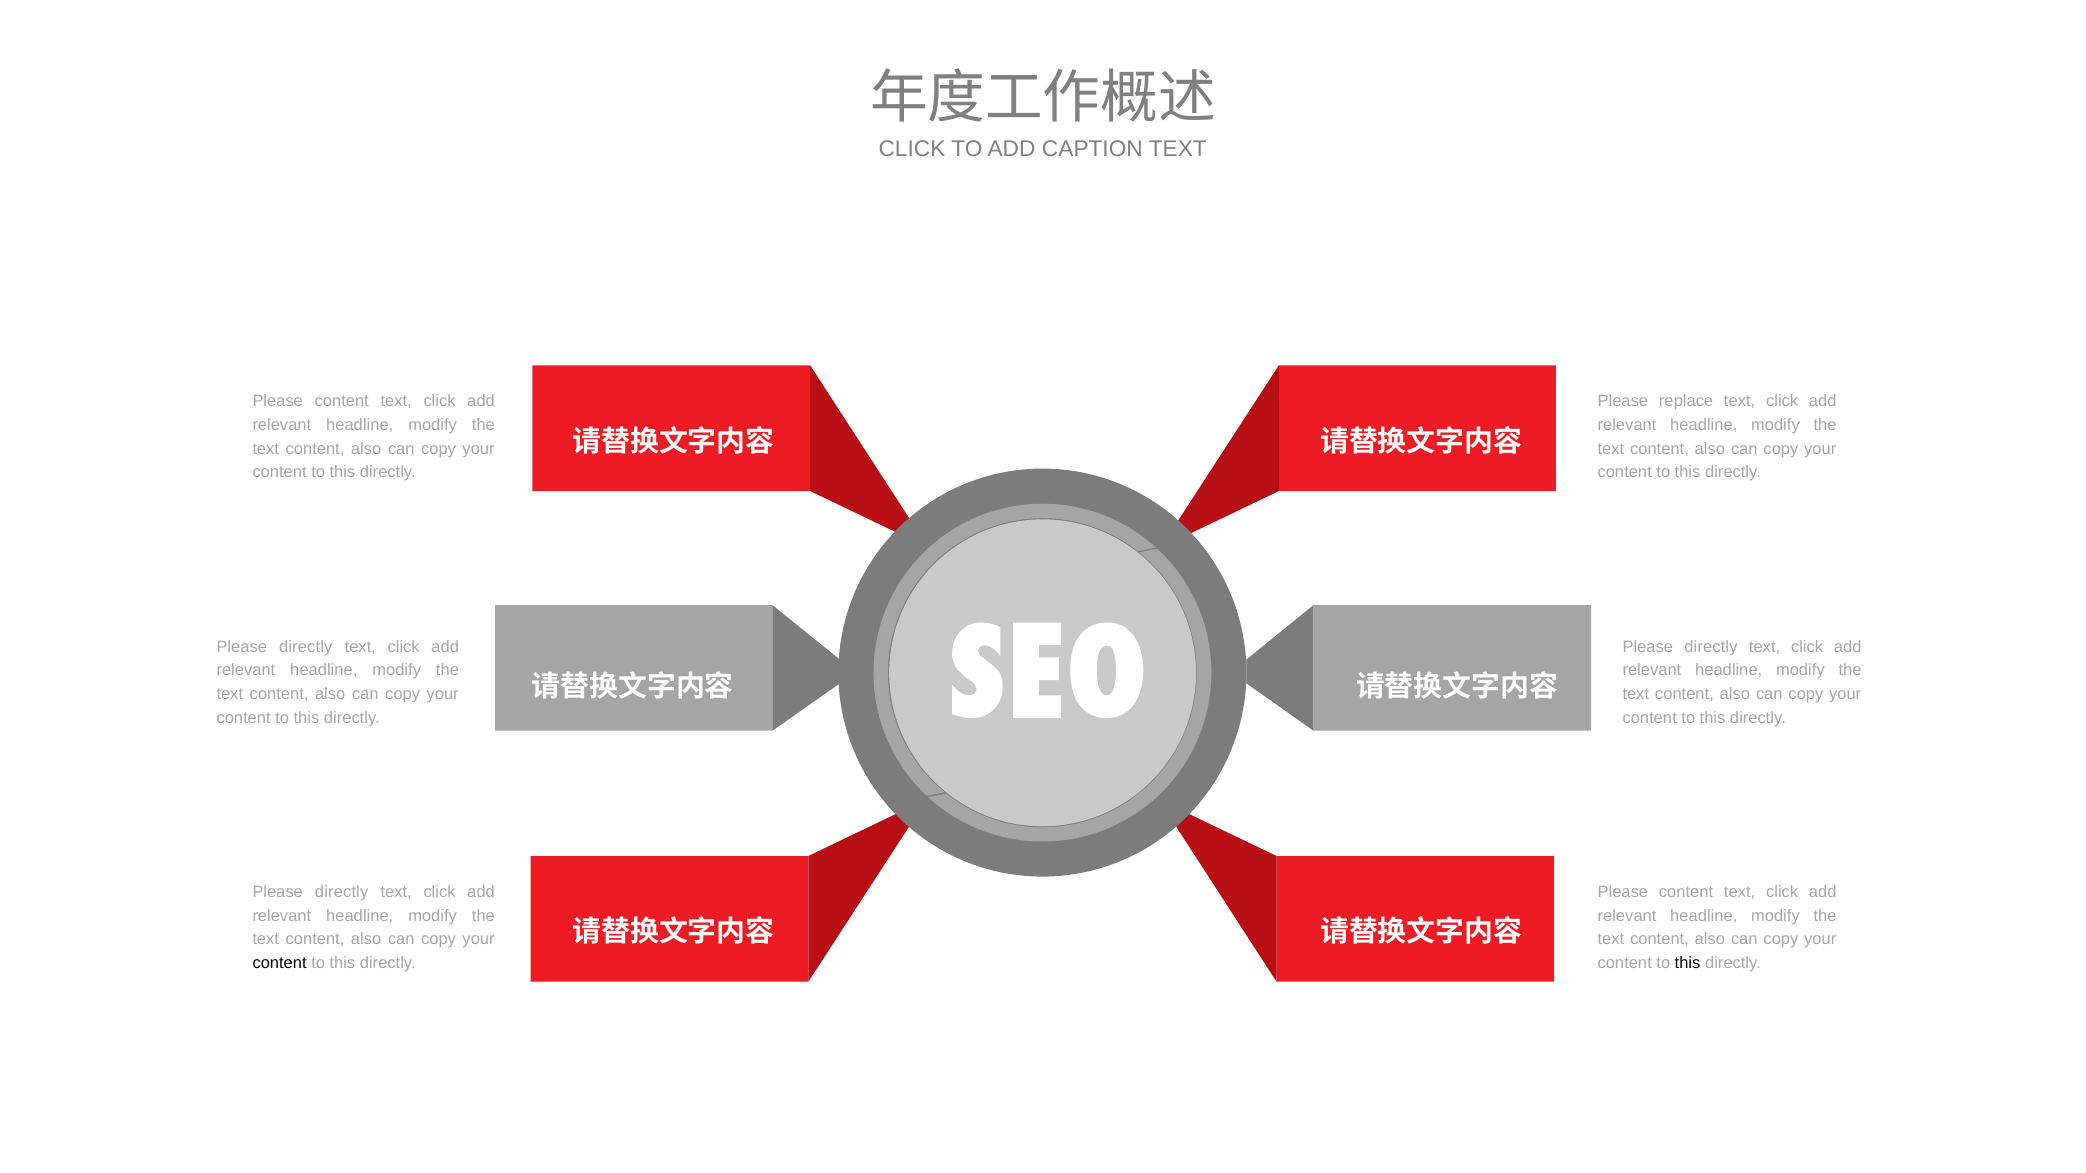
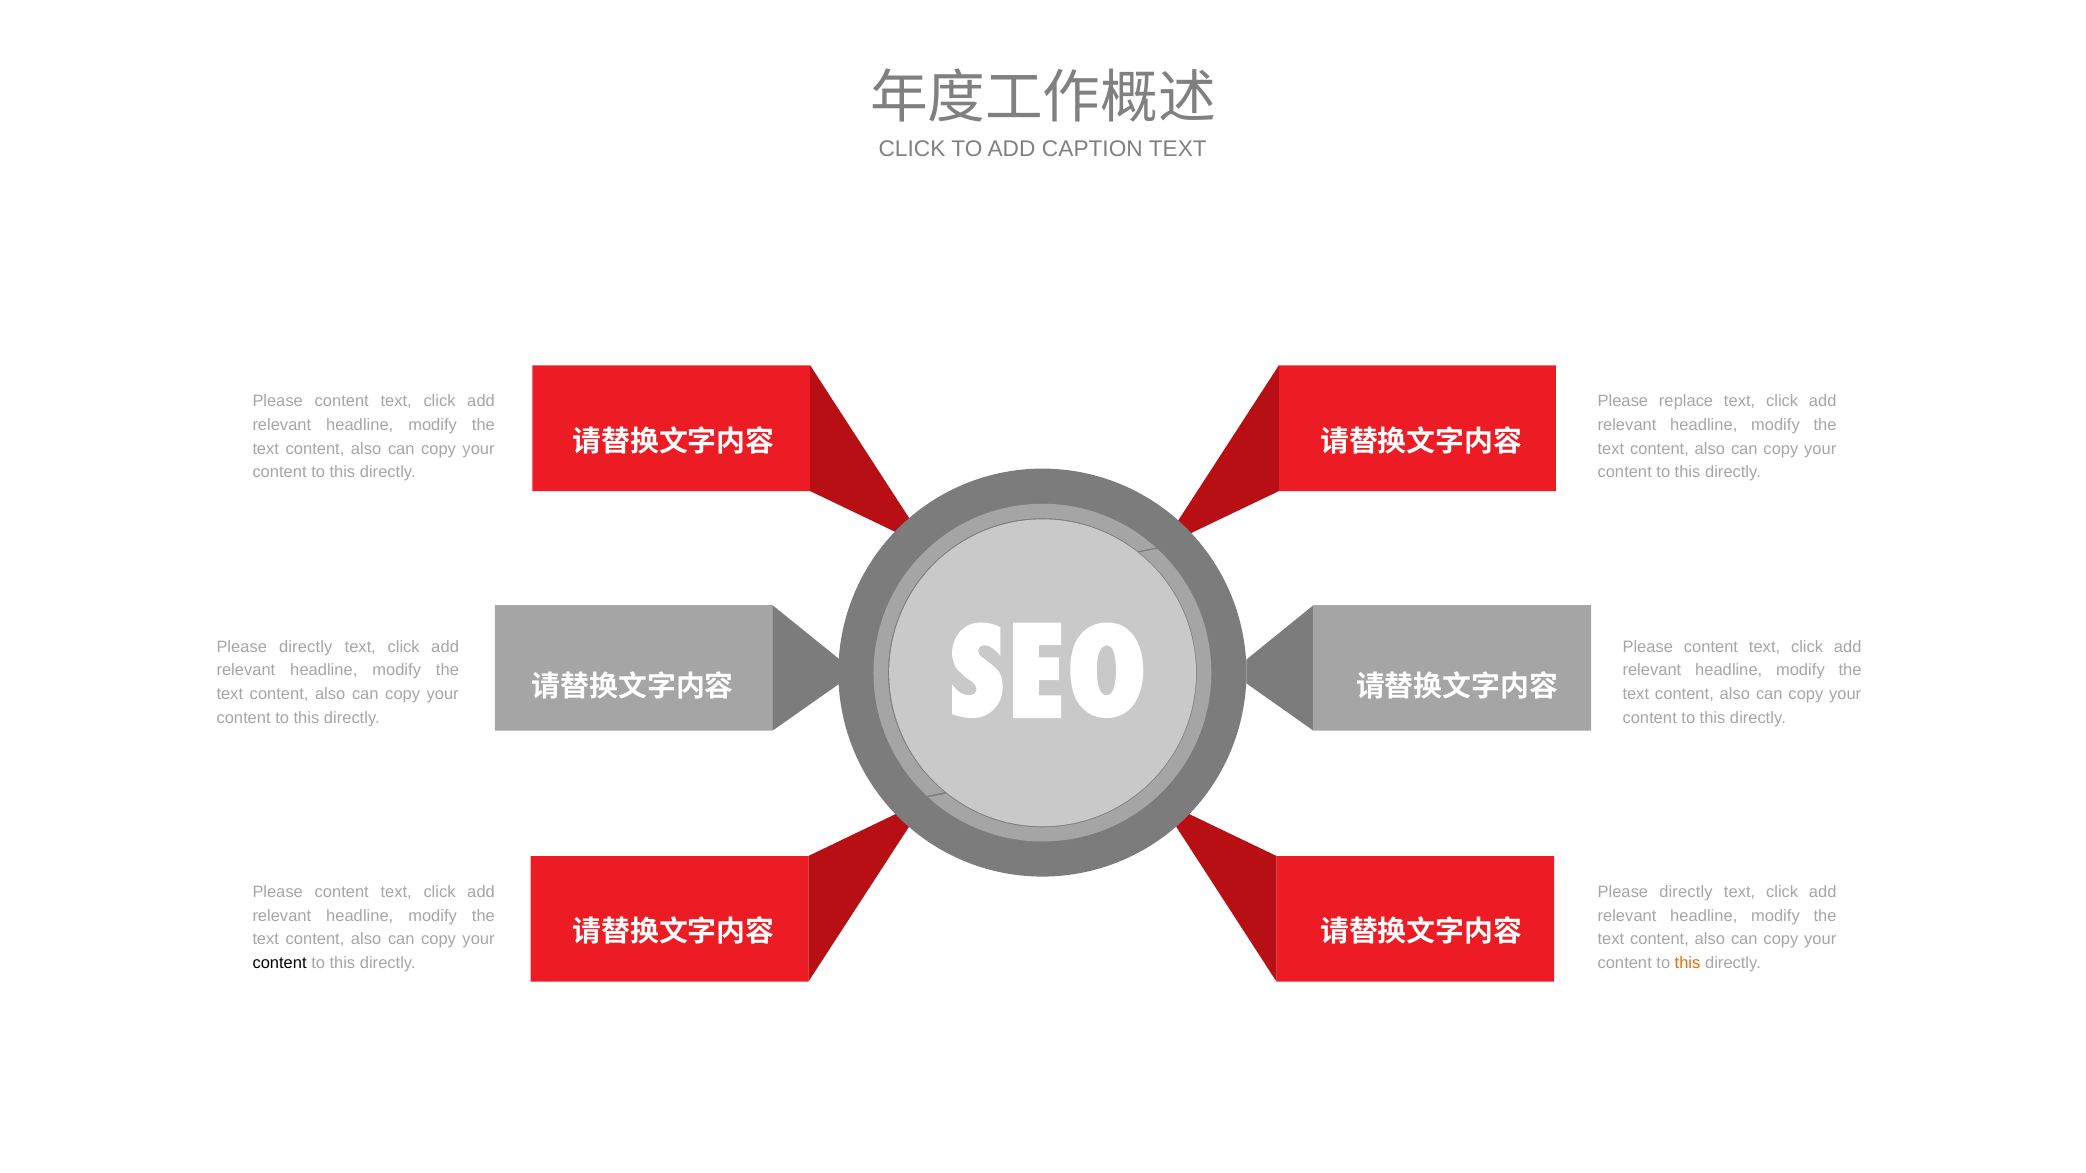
directly: directly -> content (1711, 647)
directly: directly -> content (342, 892)
content: content -> directly (1686, 892)
this colour: black -> orange (1688, 963)
